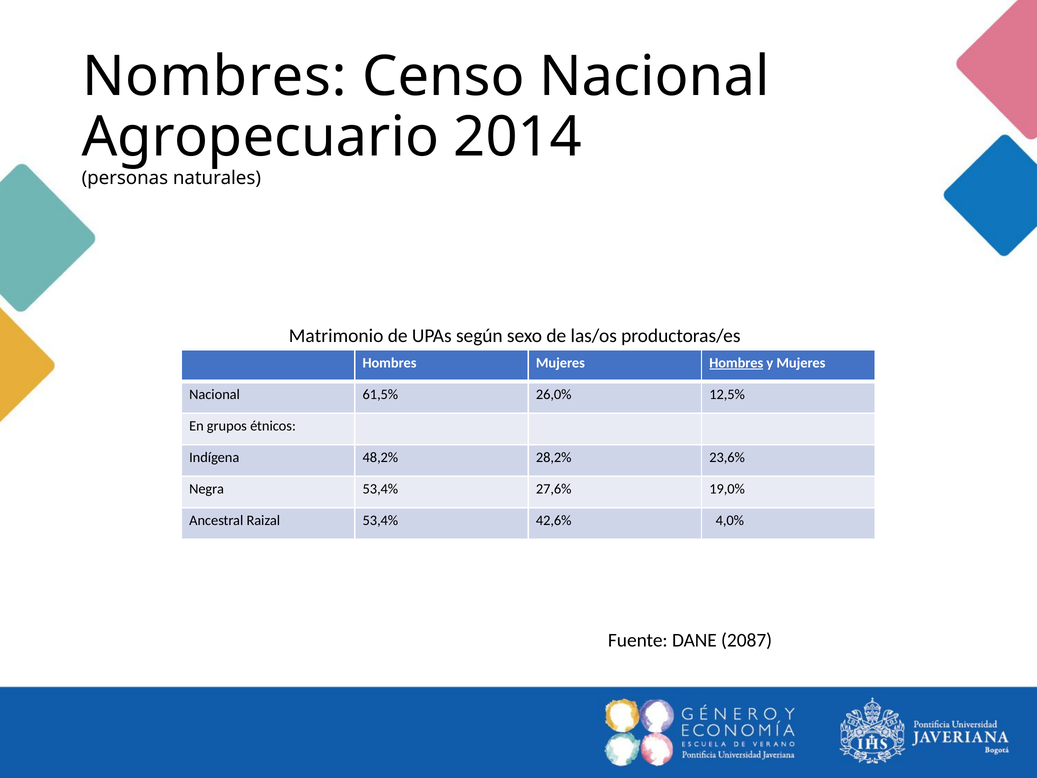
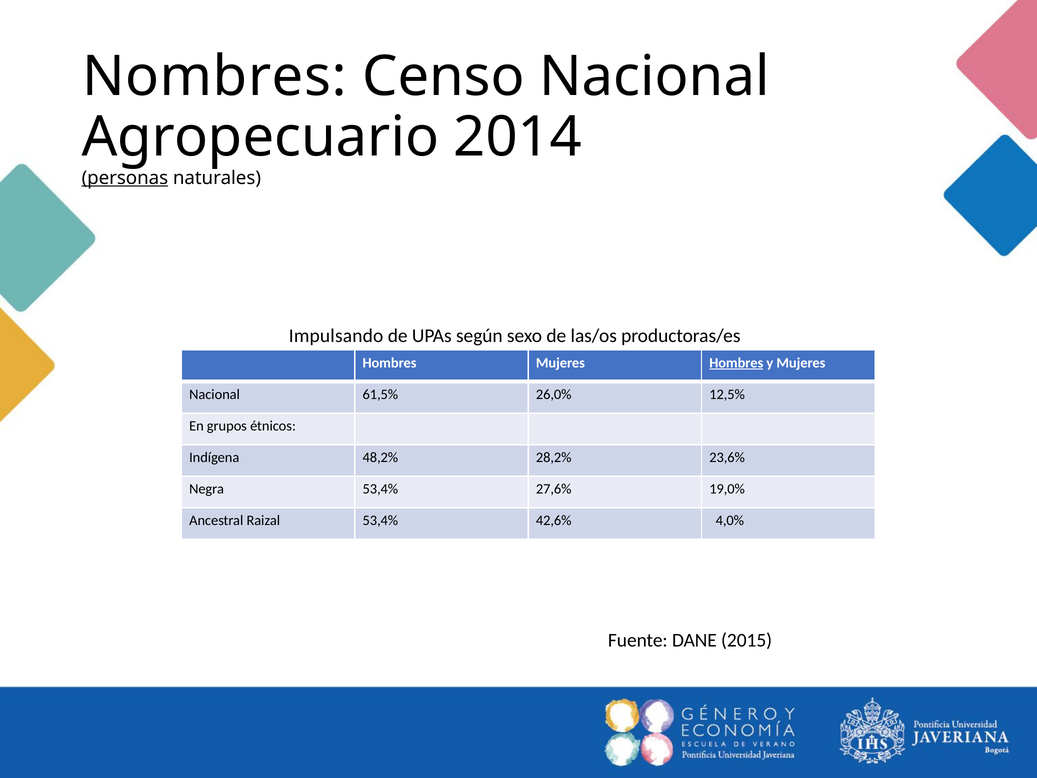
personas underline: none -> present (125, 178)
Matrimonio: Matrimonio -> Impulsando (336, 336)
2087: 2087 -> 2015 (747, 640)
